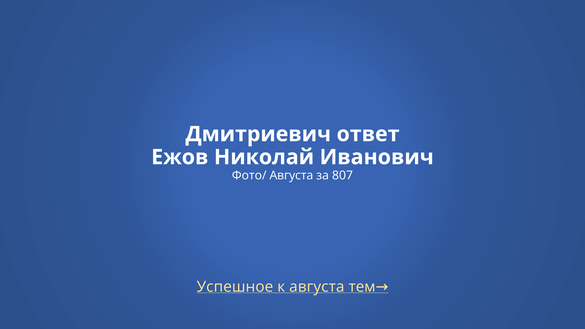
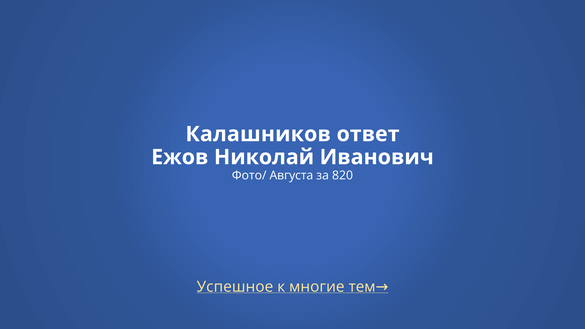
Дмитриевич: Дмитриевич -> Калашников (258, 134)
807: 807 -> 820 (343, 175)
к августа: августа -> многие (317, 287)
